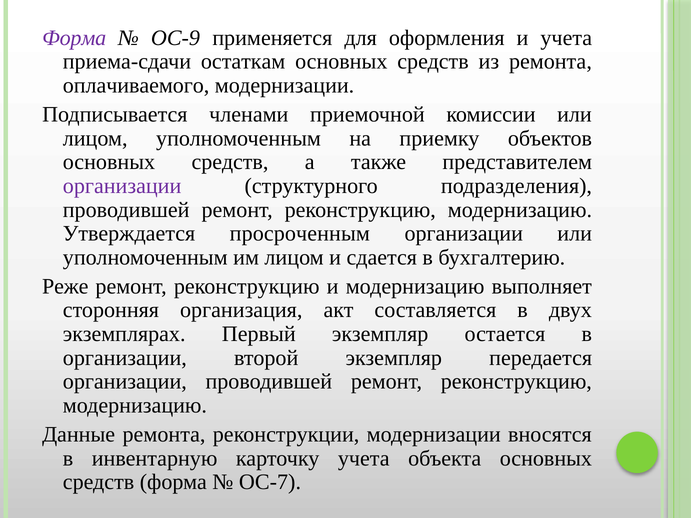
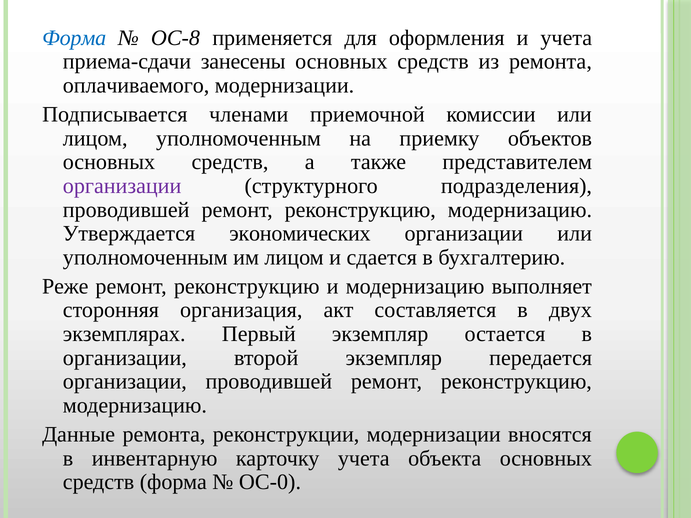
Форма colour: purple -> blue (74, 38)
ОС-9: ОС-9 -> ОС-8 (175, 38)
остаткам: остаткам -> занесены (243, 62)
просроченным: просроченным -> экономических (300, 234)
ОС-7: ОС-7 -> ОС-0 (270, 482)
